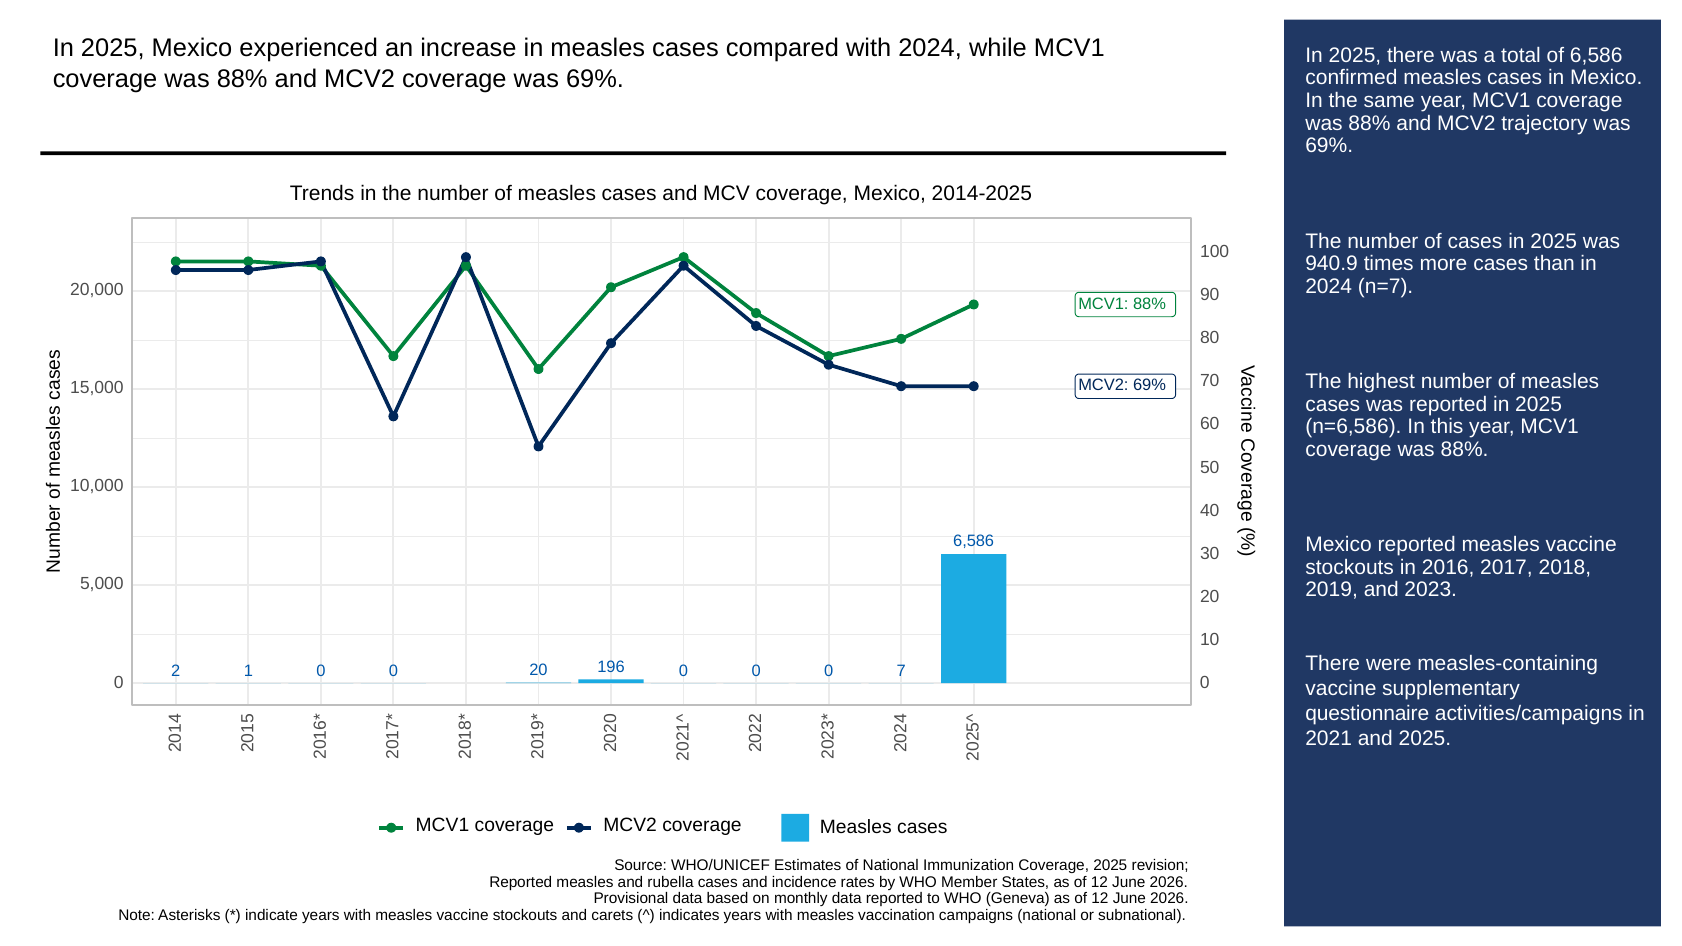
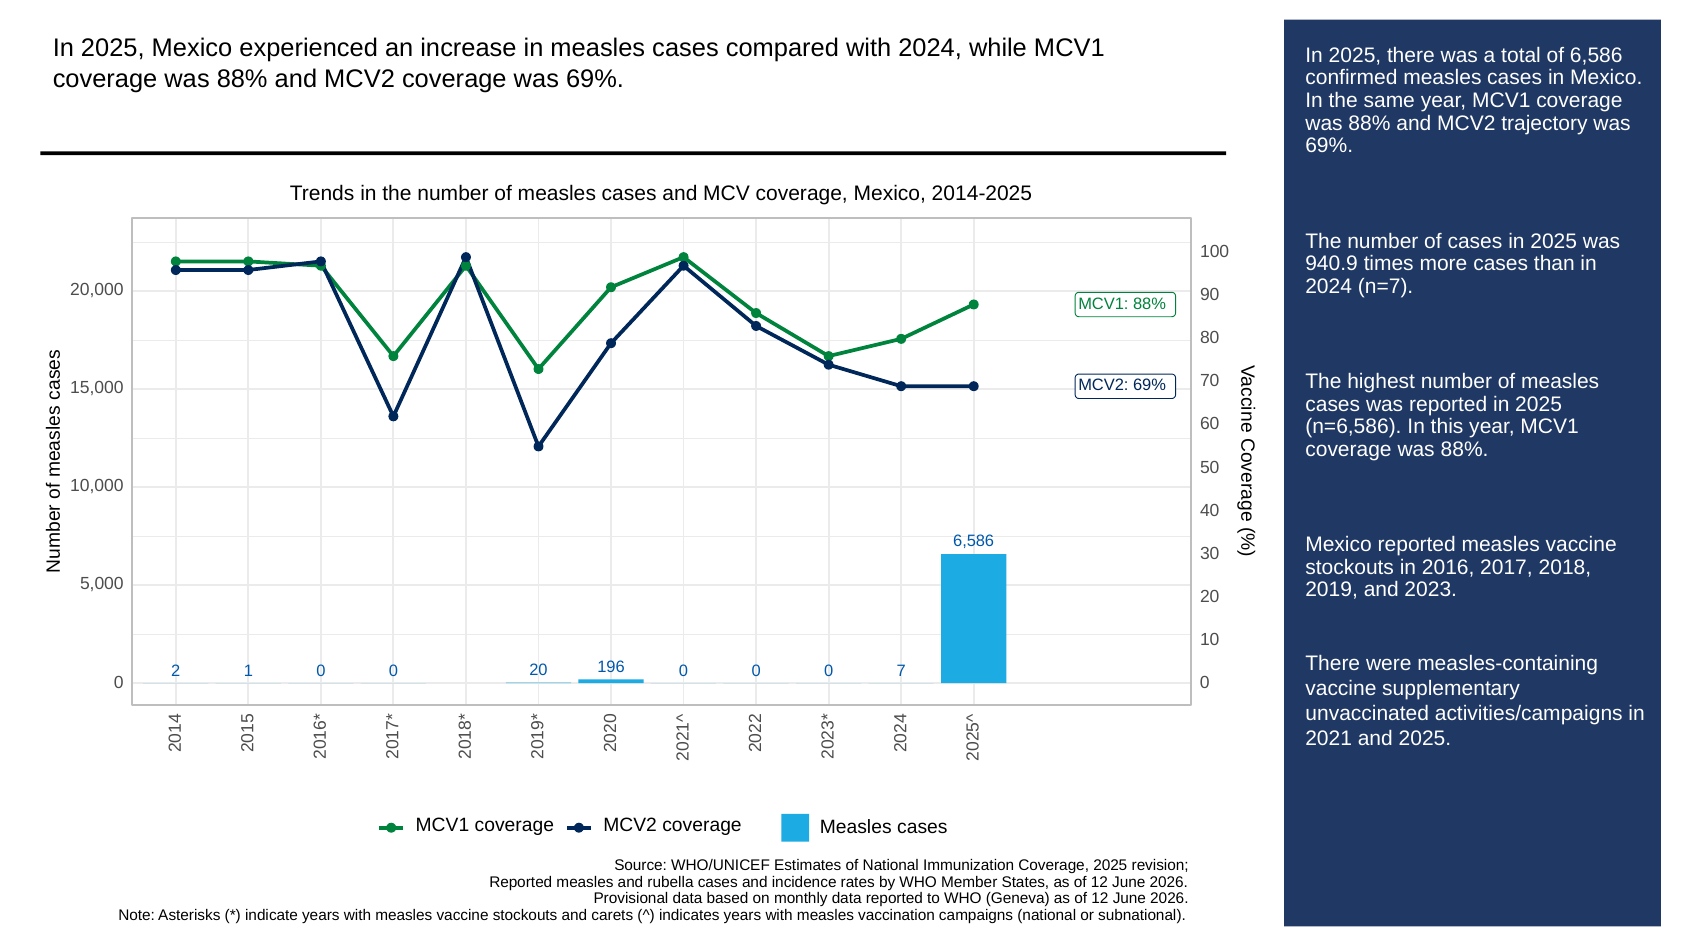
questionnaire: questionnaire -> unvaccinated (1367, 714)
